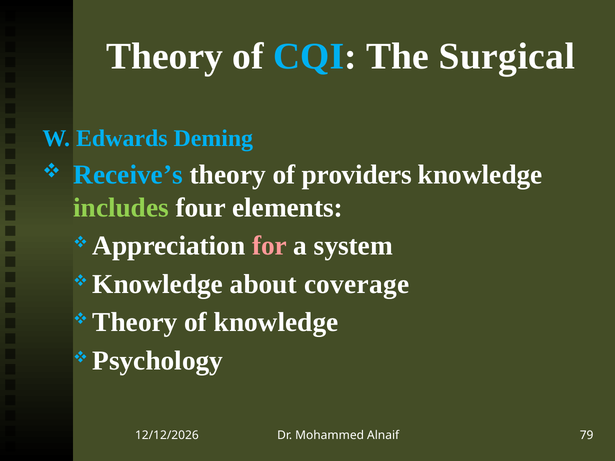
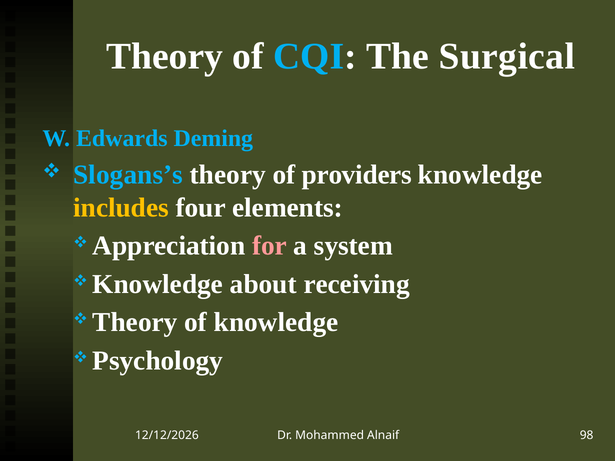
Receive’s: Receive’s -> Slogans’s (128, 175)
includes colour: light green -> yellow (121, 208)
coverage: coverage -> receiving (357, 284)
79: 79 -> 98 (587, 435)
